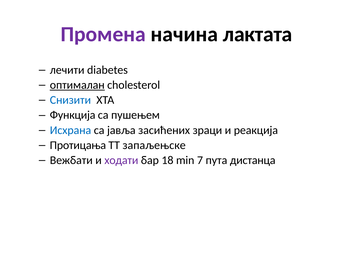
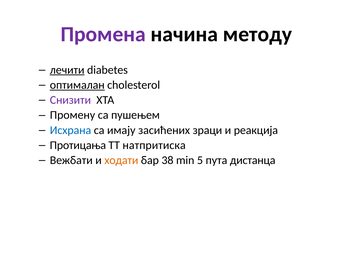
лактата: лактата -> методу (258, 34)
лечити underline: none -> present (67, 70)
Снизити colour: blue -> purple (70, 100)
Функција: Функција -> Промену (73, 115)
јавља: јавља -> имају (121, 130)
запаљењске: запаљењске -> натпритиска (154, 145)
ходати colour: purple -> orange (121, 160)
18: 18 -> 38 (167, 160)
7: 7 -> 5 (200, 160)
